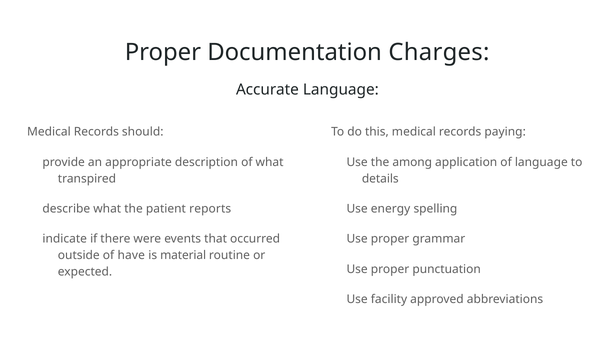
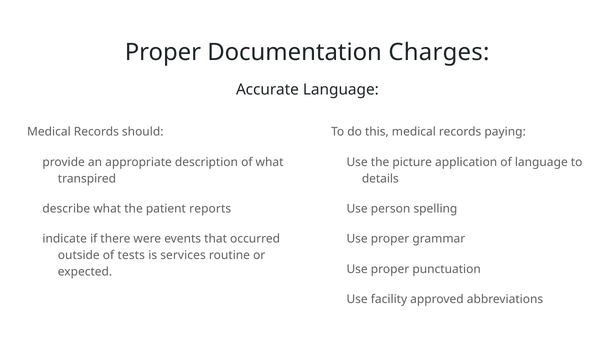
among: among -> picture (412, 162)
energy: energy -> person (391, 209)
have: have -> tests (131, 255)
material: material -> services (183, 255)
